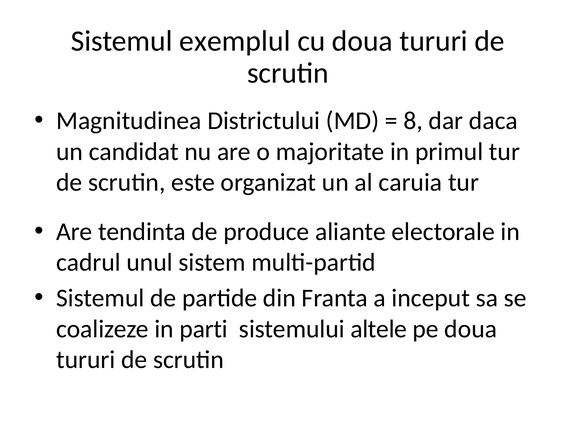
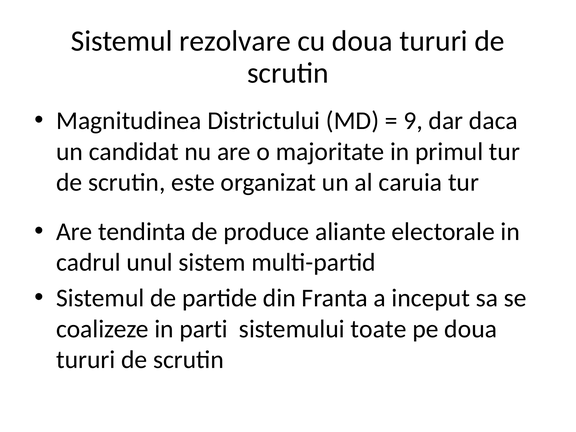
exemplul: exemplul -> rezolvare (235, 41)
8: 8 -> 9 (413, 121)
altele: altele -> toate (379, 329)
